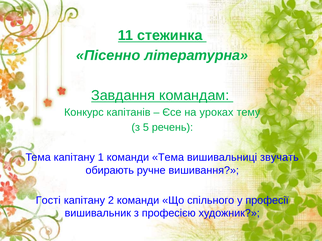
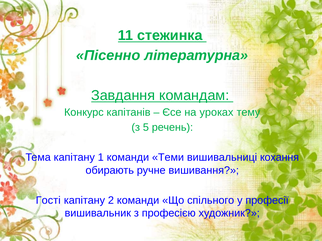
команди Тема: Тема -> Теми (168, 158)
звучать: звучать -> кохання (280, 158)
